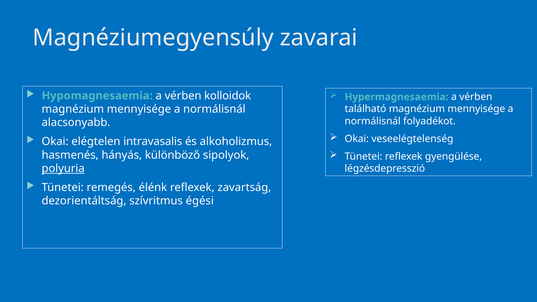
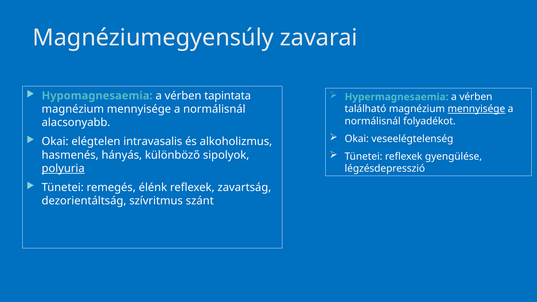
kolloidok: kolloidok -> tapintata (228, 96)
mennyisége underline: none -> present (476, 109)
égési: égési -> szánt (200, 201)
